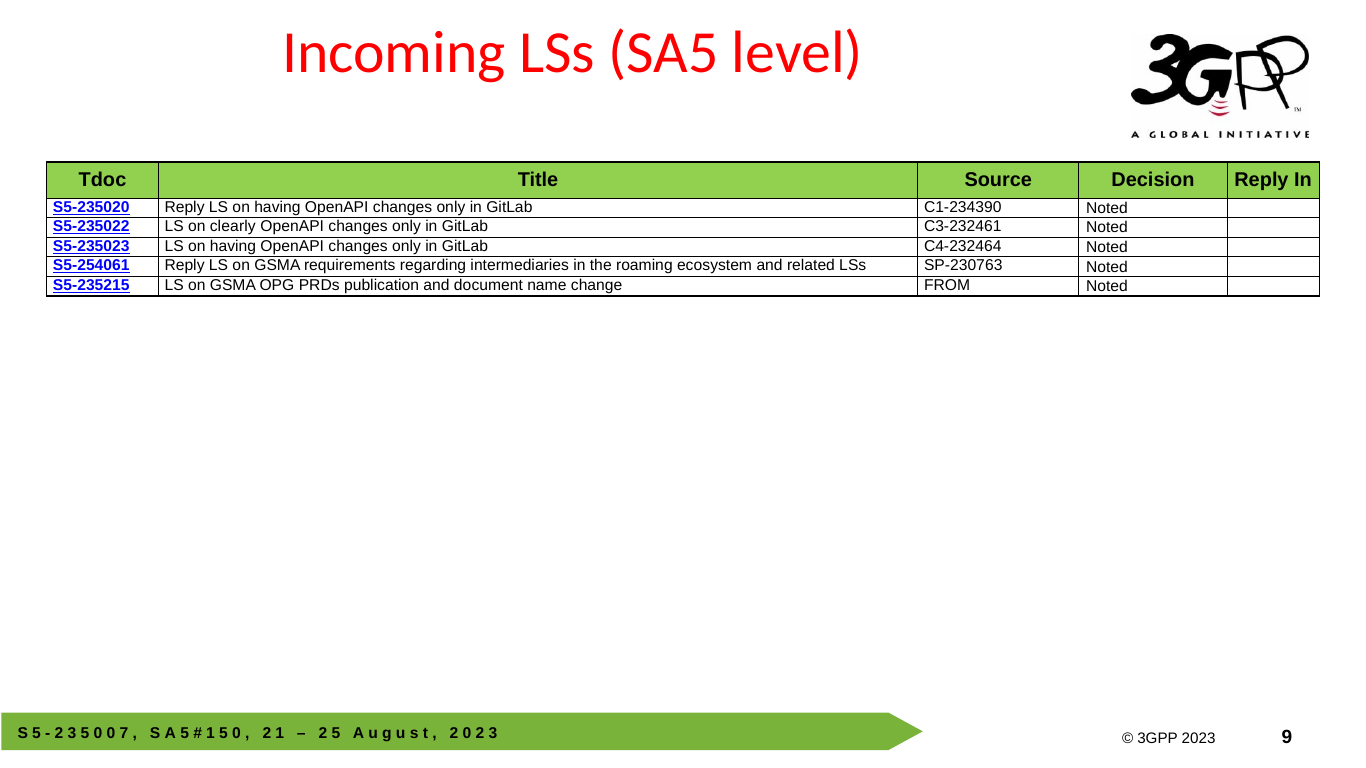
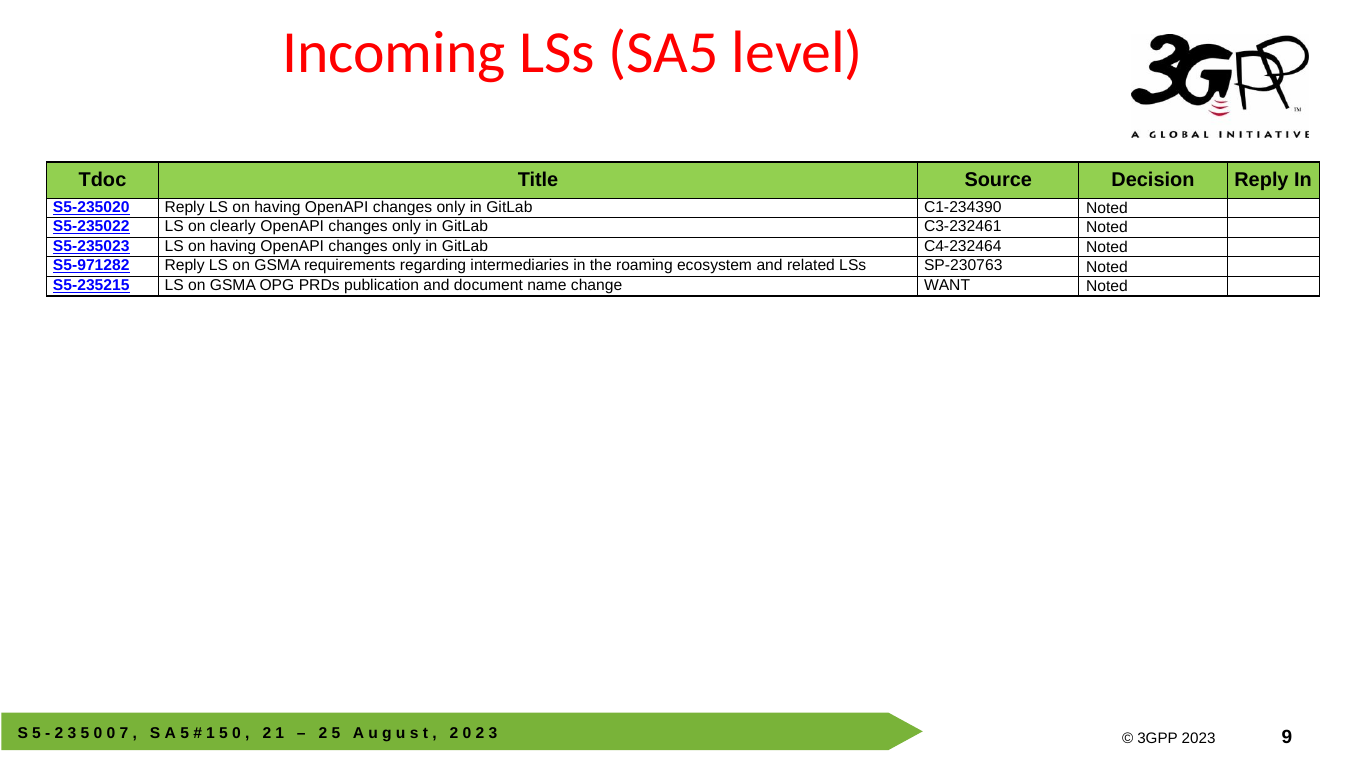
S5-254061: S5-254061 -> S5-971282 (91, 266)
FROM: FROM -> WANT (947, 285)
